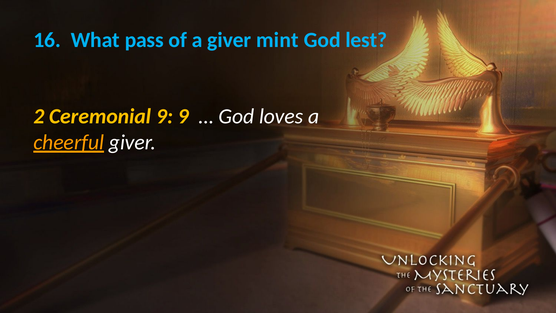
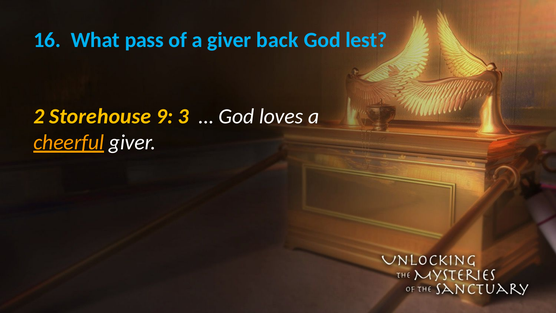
mint: mint -> back (277, 40)
Ceremonial: Ceremonial -> Storehouse (100, 116)
9 9: 9 -> 3 (183, 116)
